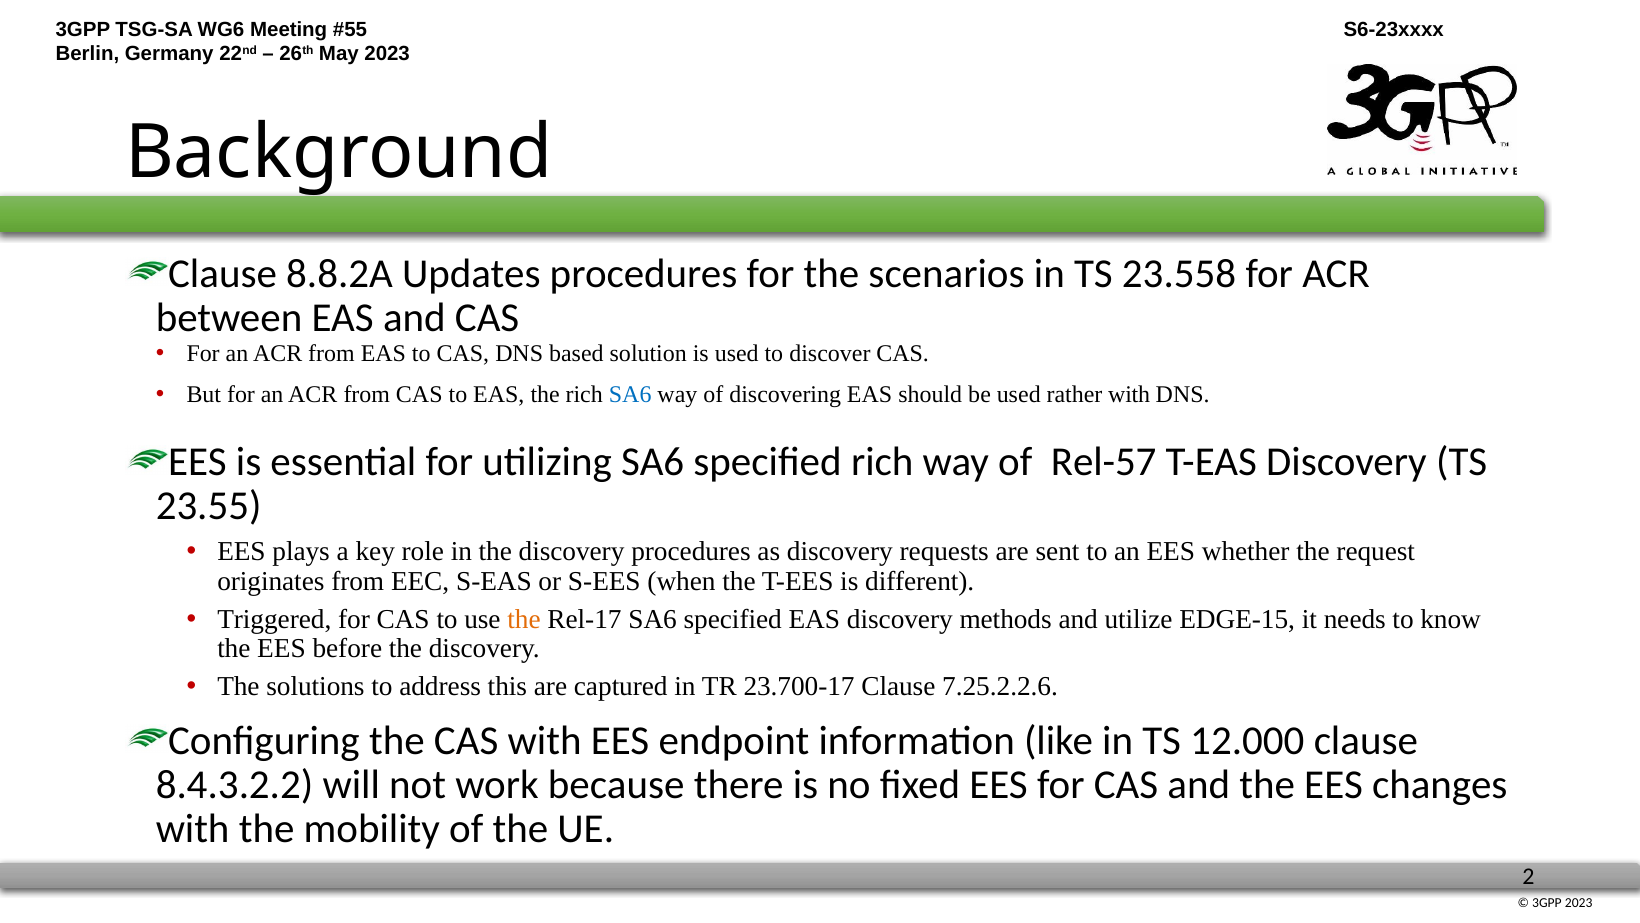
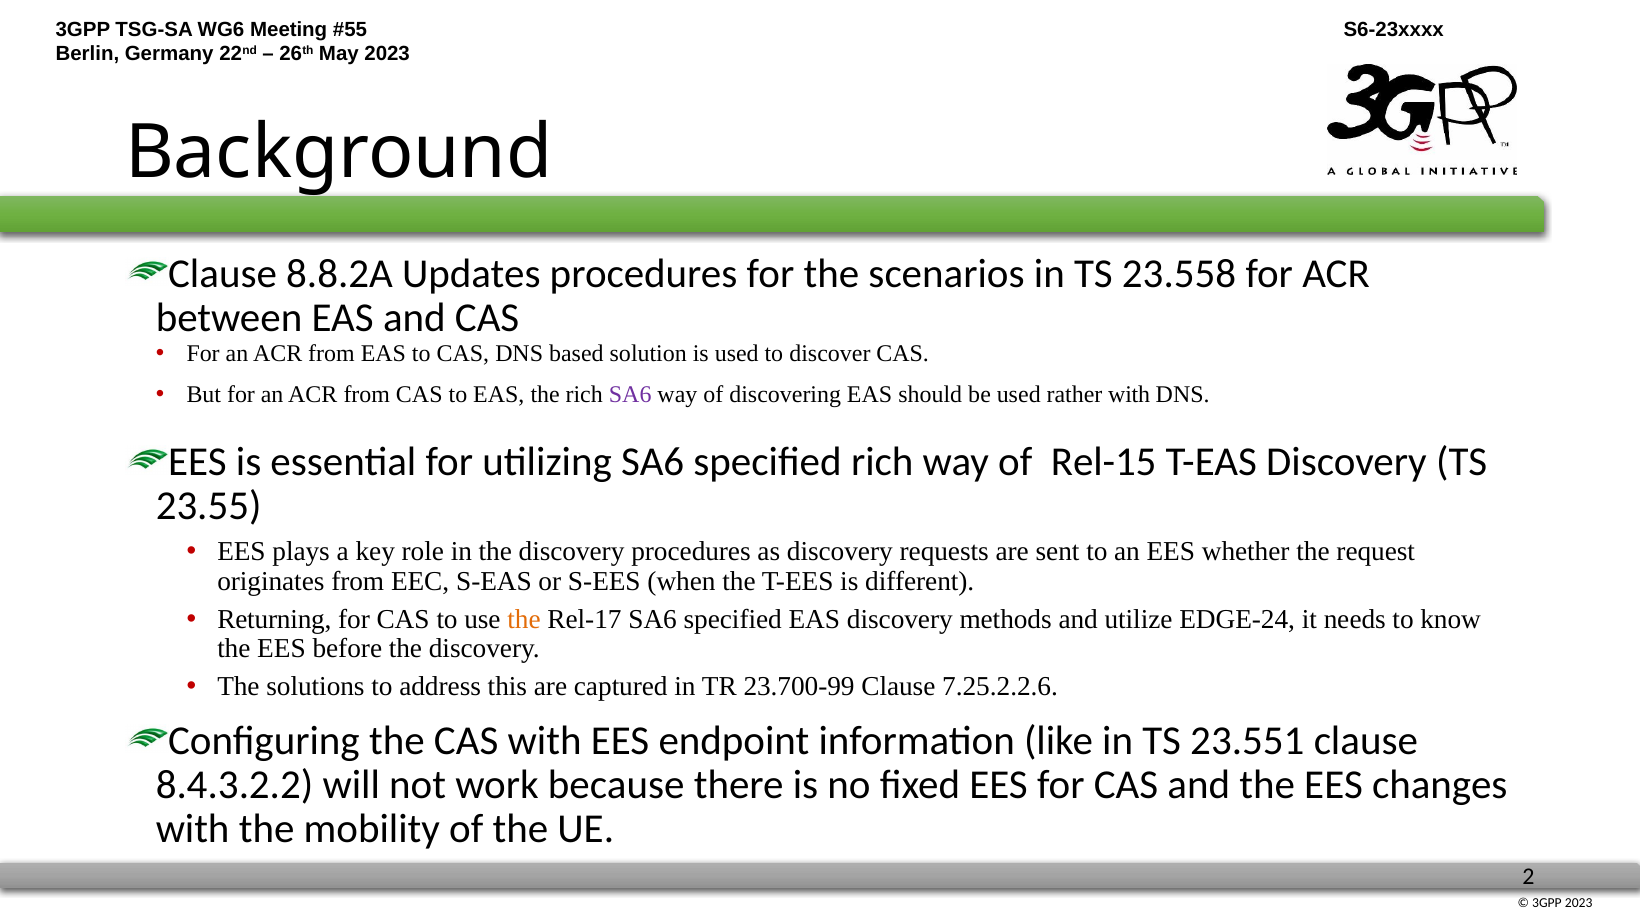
SA6 colour: blue -> purple (630, 394)
Rel-57: Rel-57 -> Rel-15 (1104, 462)
Triggered: Triggered -> Returning (274, 619)
EDGE-15: EDGE-15 -> EDGE-24 (1237, 619)
23.700-17: 23.700-17 -> 23.700-99 (799, 686)
12.000: 12.000 -> 23.551 (1247, 740)
